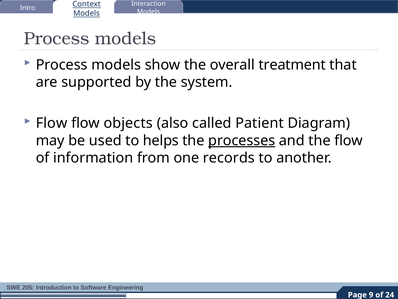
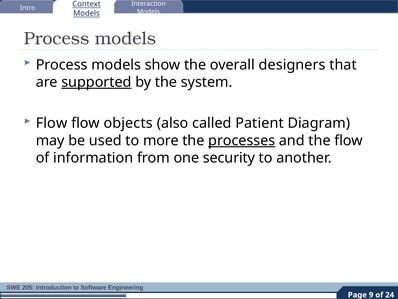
treatment: treatment -> designers (292, 65)
supported underline: none -> present (96, 82)
helps: helps -> more (161, 140)
records: records -> security (229, 158)
